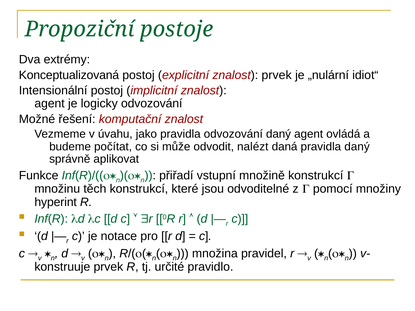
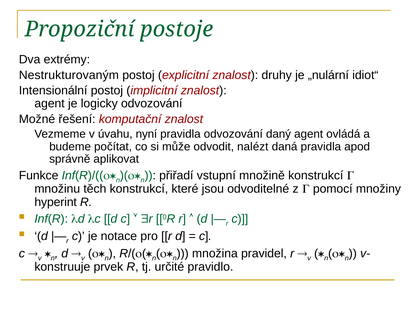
Konceptualizovaná: Konceptualizovaná -> Nestrukturovaným (69, 75)
znalost prvek: prvek -> druhy (277, 75)
jako: jako -> nyní (146, 134)
pravidla daný: daný -> apod (357, 147)
